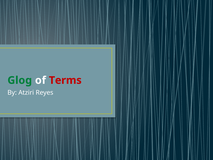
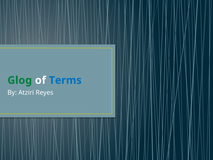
Terms colour: red -> blue (65, 80)
